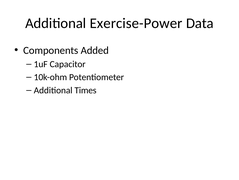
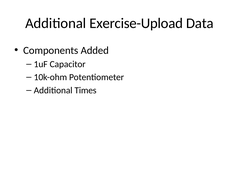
Exercise-Power: Exercise-Power -> Exercise-Upload (136, 23)
